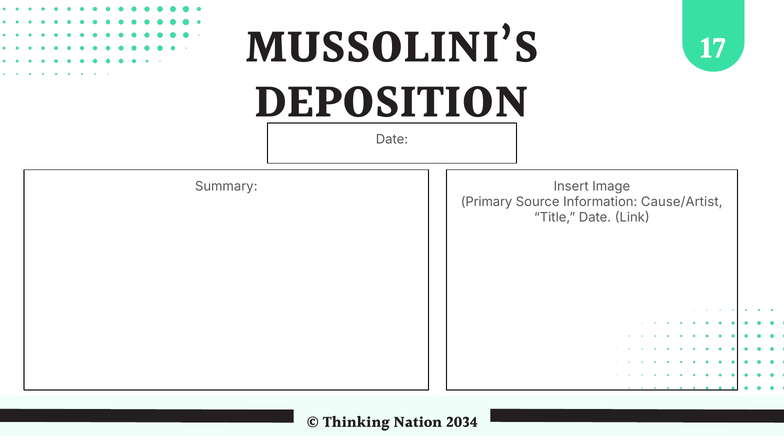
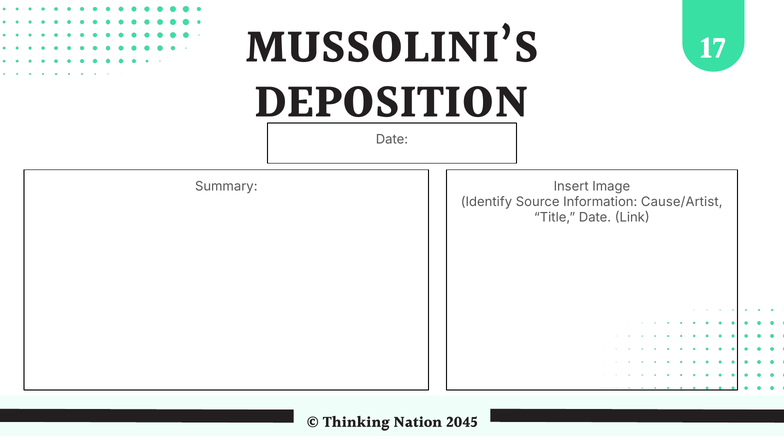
Primary: Primary -> Identify (486, 202)
2034: 2034 -> 2045 (462, 423)
